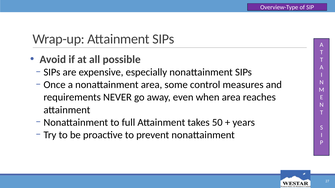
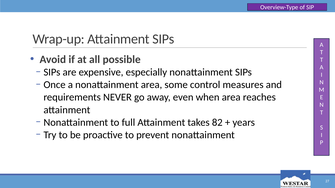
50: 50 -> 82 (217, 123)
